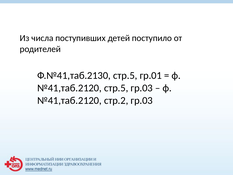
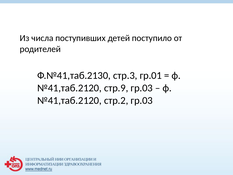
Ф.№41,таб.2130 стр.5: стр.5 -> стр.3 (125, 75)
стр.5: стр.5 -> стр.9 (116, 88)
